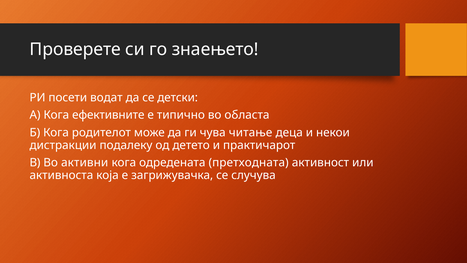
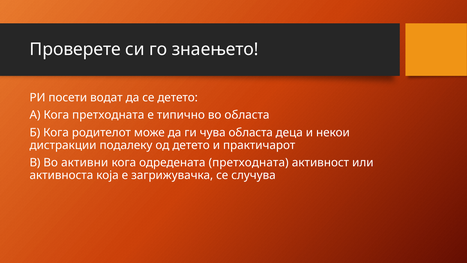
се детски: детски -> детето (178, 97)
Кога ефективните: ефективните -> претходната (108, 115)
чува читање: читање -> областа (251, 132)
